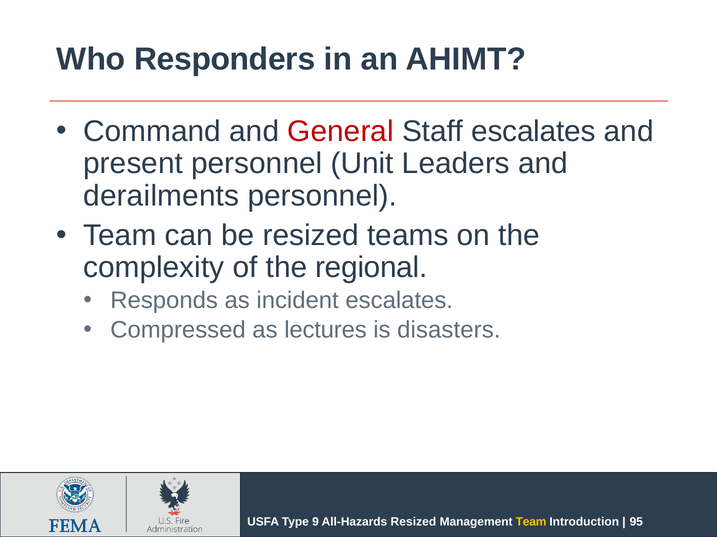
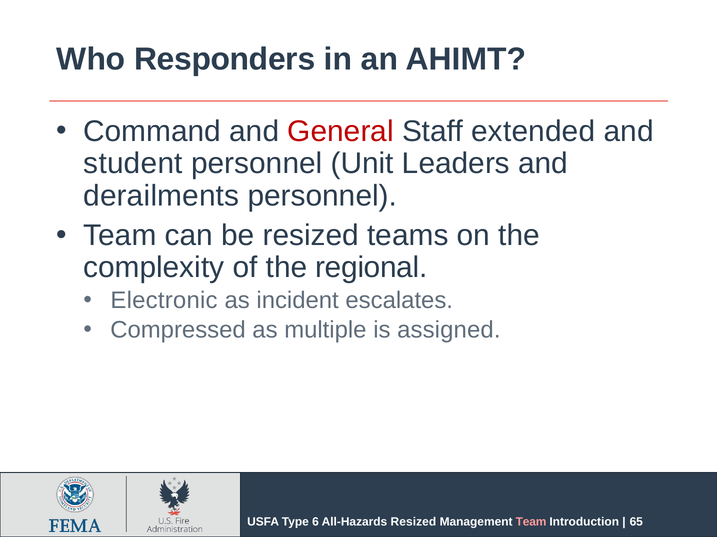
Staff escalates: escalates -> extended (533, 131)
present: present -> student (133, 164)
Responds: Responds -> Electronic (164, 301)
lectures: lectures -> multiple (325, 330)
disasters: disasters -> assigned (449, 330)
9: 9 -> 6 (315, 523)
Team colour: yellow -> pink (531, 523)
95: 95 -> 65 (636, 523)
